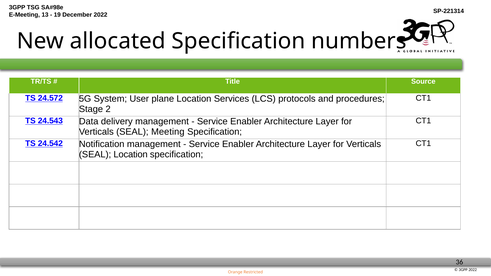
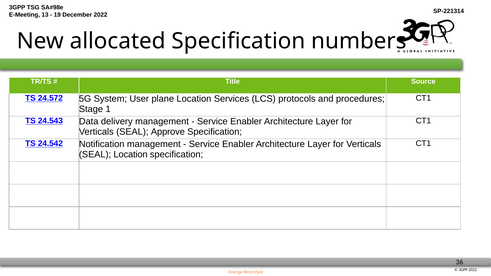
2: 2 -> 1 (108, 109)
Meeting: Meeting -> Approve (168, 132)
